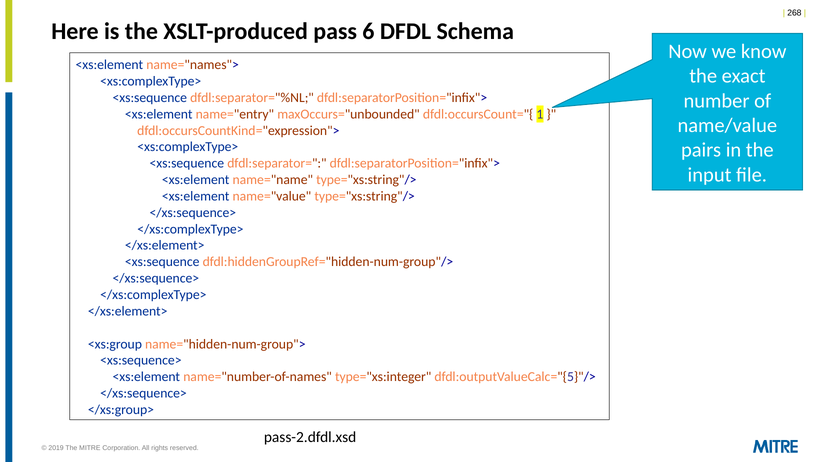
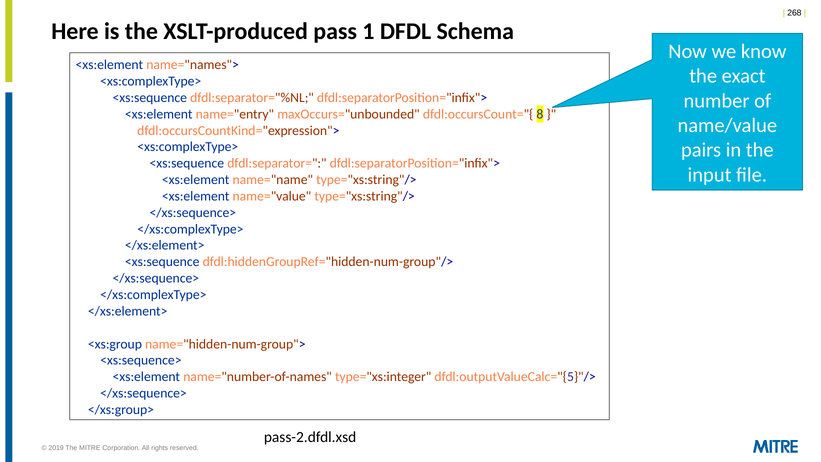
6: 6 -> 1 (368, 31)
1: 1 -> 8 (540, 114)
